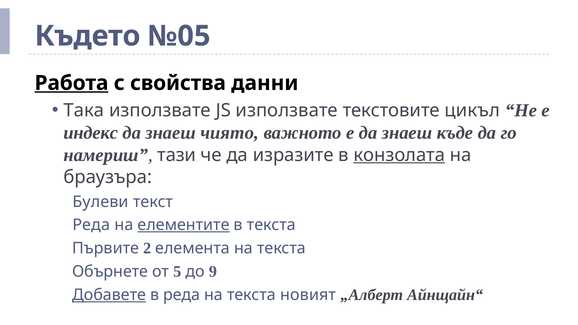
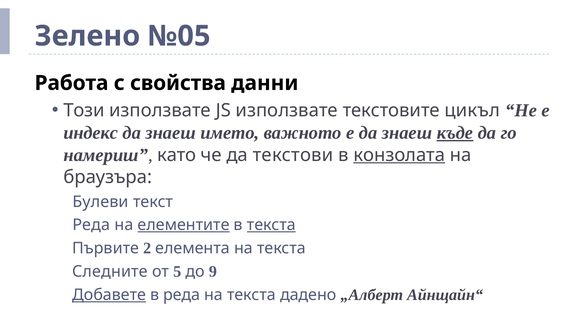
Където: Където -> Зелено (87, 36)
Работа underline: present -> none (71, 83)
Така: Така -> Този (84, 111)
чиято: чиято -> името (230, 133)
къде underline: none -> present (455, 133)
тази: тази -> като (177, 155)
изразите: изразите -> текстови (293, 155)
текста underline: none -> present (271, 225)
Обърнете: Обърнете -> Следните (110, 272)
новият: новият -> дадено (308, 295)
